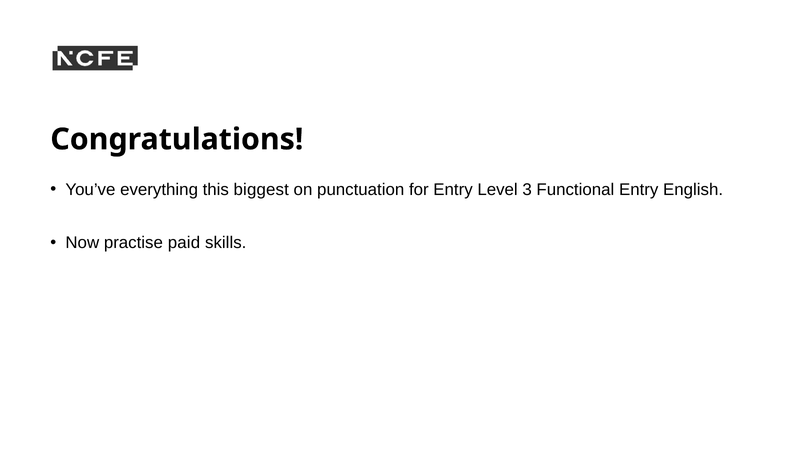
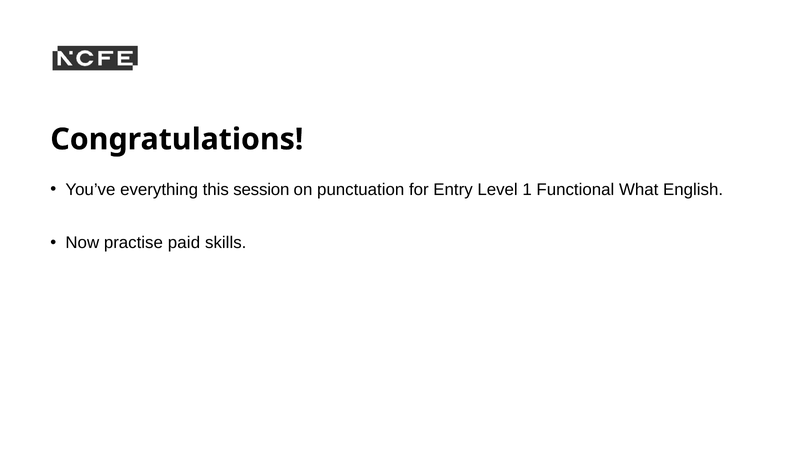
biggest: biggest -> session (261, 190)
3: 3 -> 1 (527, 190)
Functional Entry: Entry -> What (639, 190)
